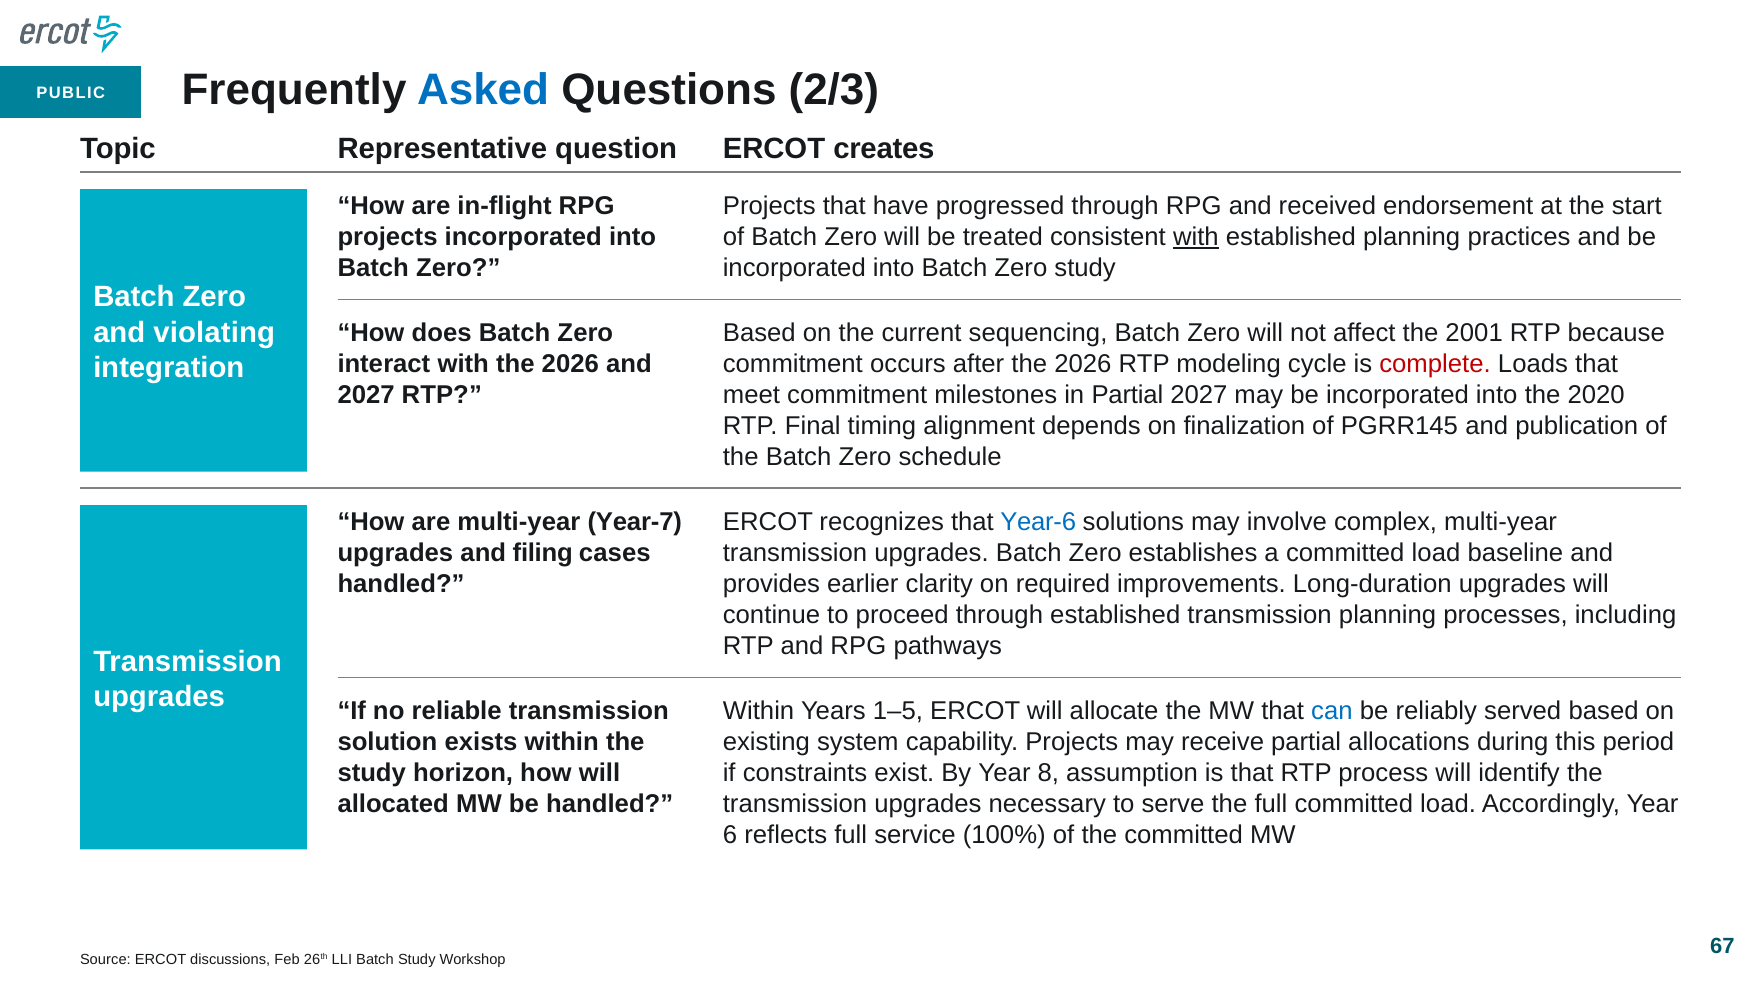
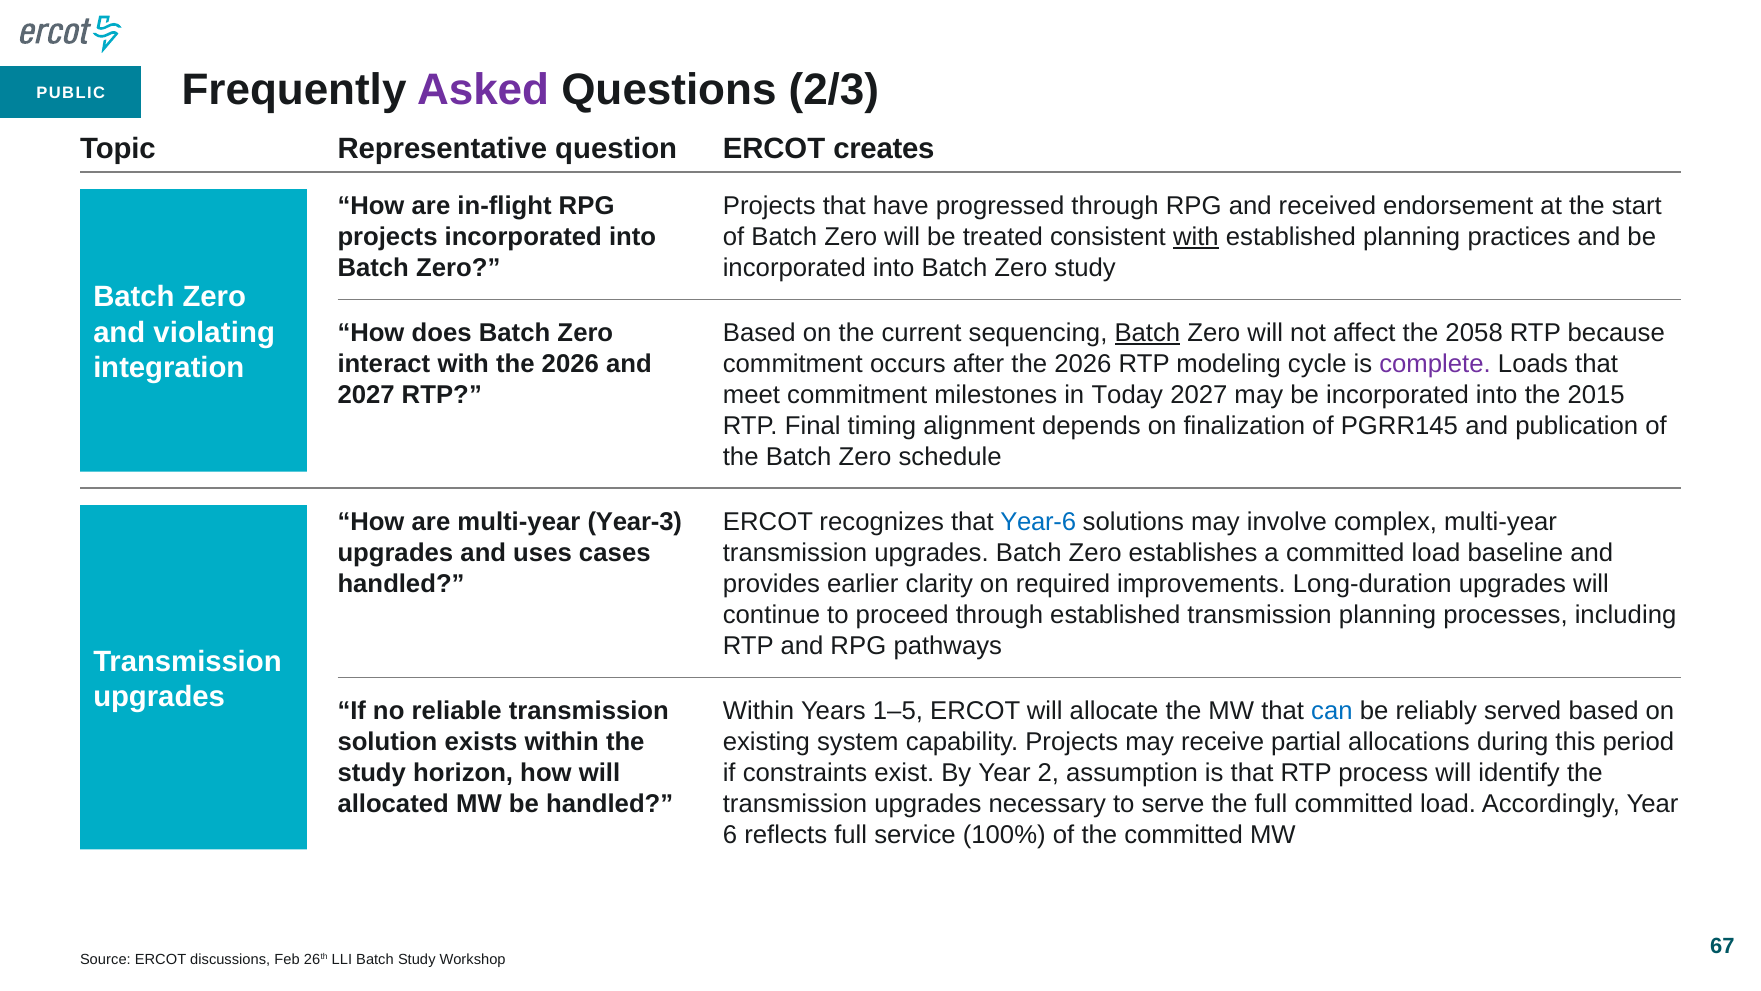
Asked colour: blue -> purple (483, 90)
Batch underline: none -> present (1147, 333)
2001: 2001 -> 2058 (1474, 333)
complete colour: red -> purple (1435, 364)
in Partial: Partial -> Today (1127, 395)
2020: 2020 -> 2015 (1596, 395)
Year-7: Year-7 -> Year-3 (635, 522)
filing: filing -> uses (543, 553)
8: 8 -> 2 (1048, 773)
